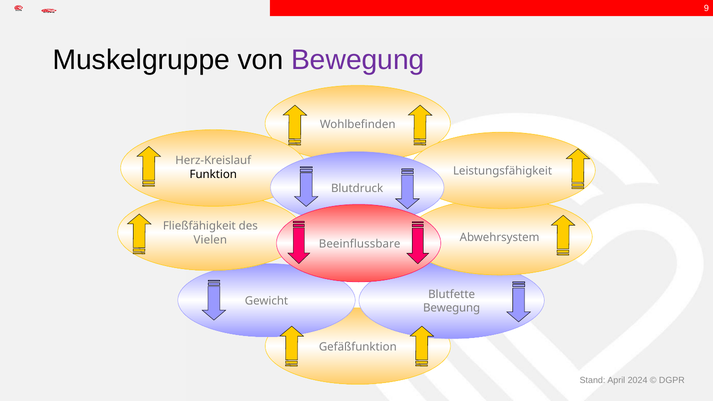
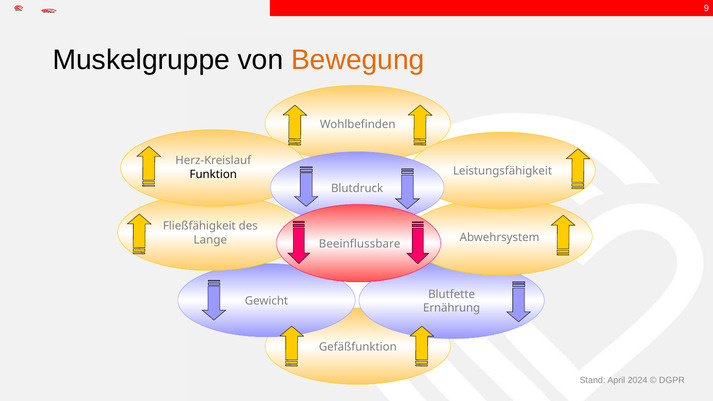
Bewegung colour: purple -> orange (358, 60)
Vielen: Vielen -> Lange (210, 240)
Bewegung: Bewegung -> Ernährung (452, 308)
